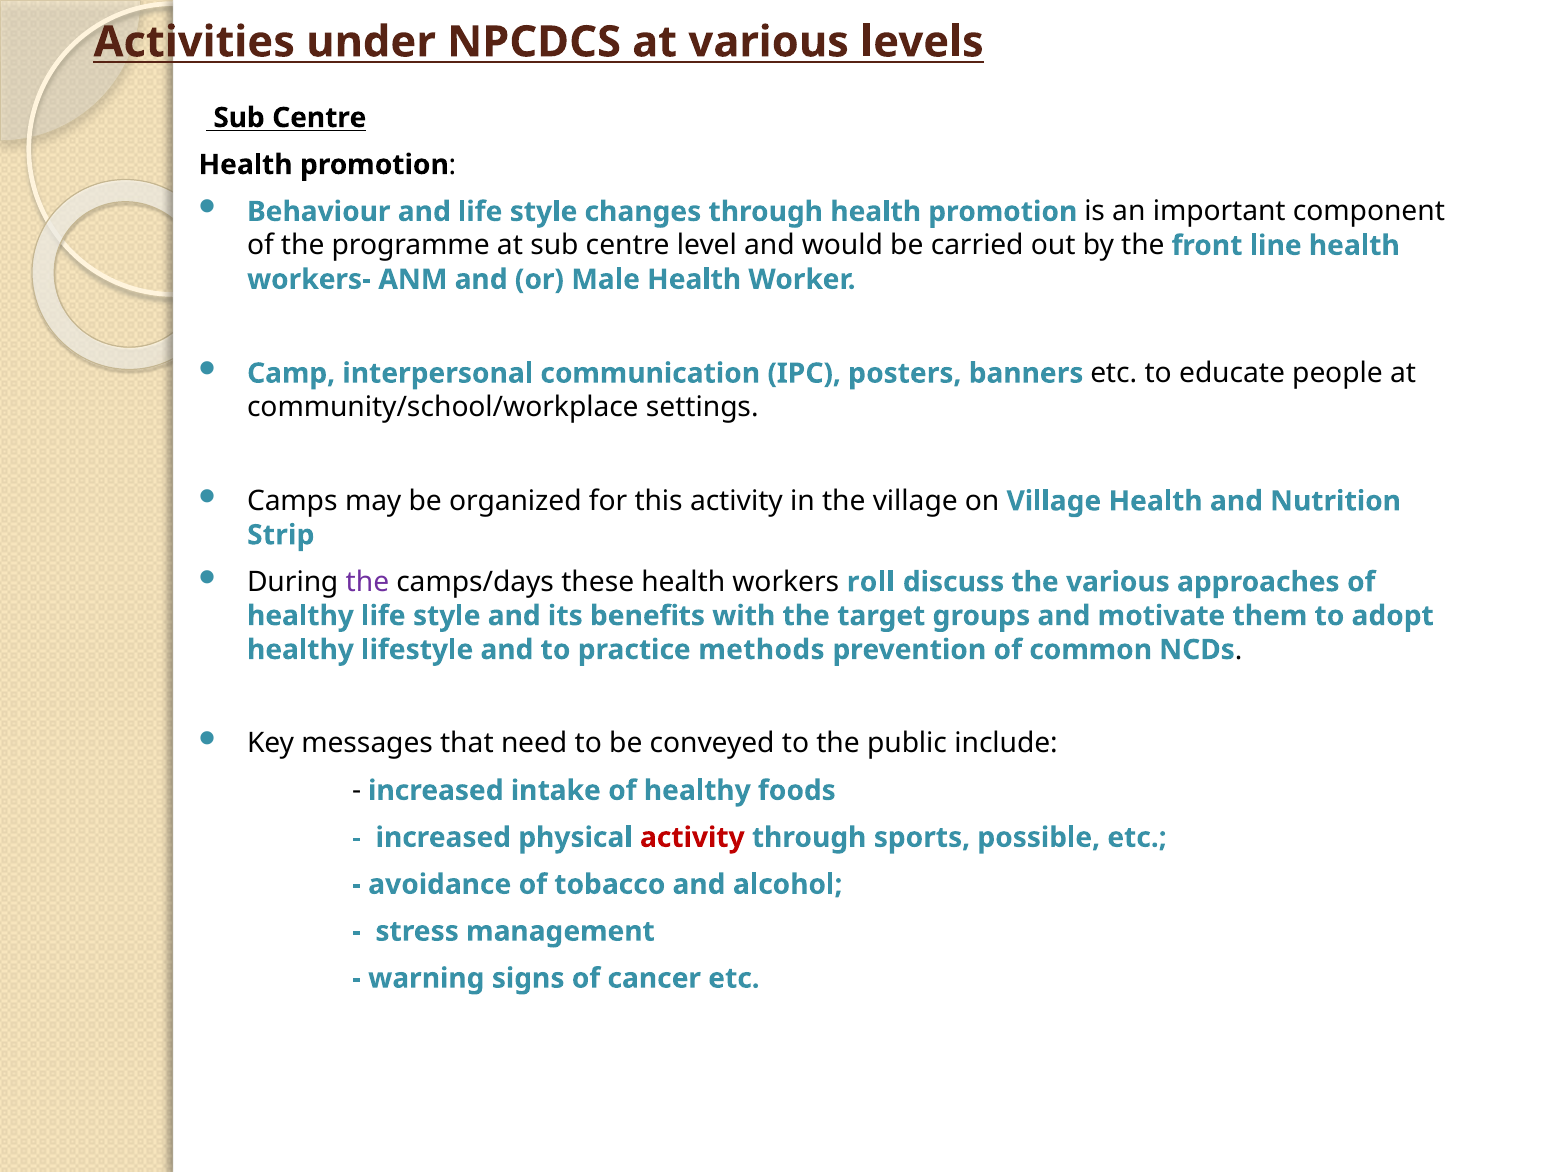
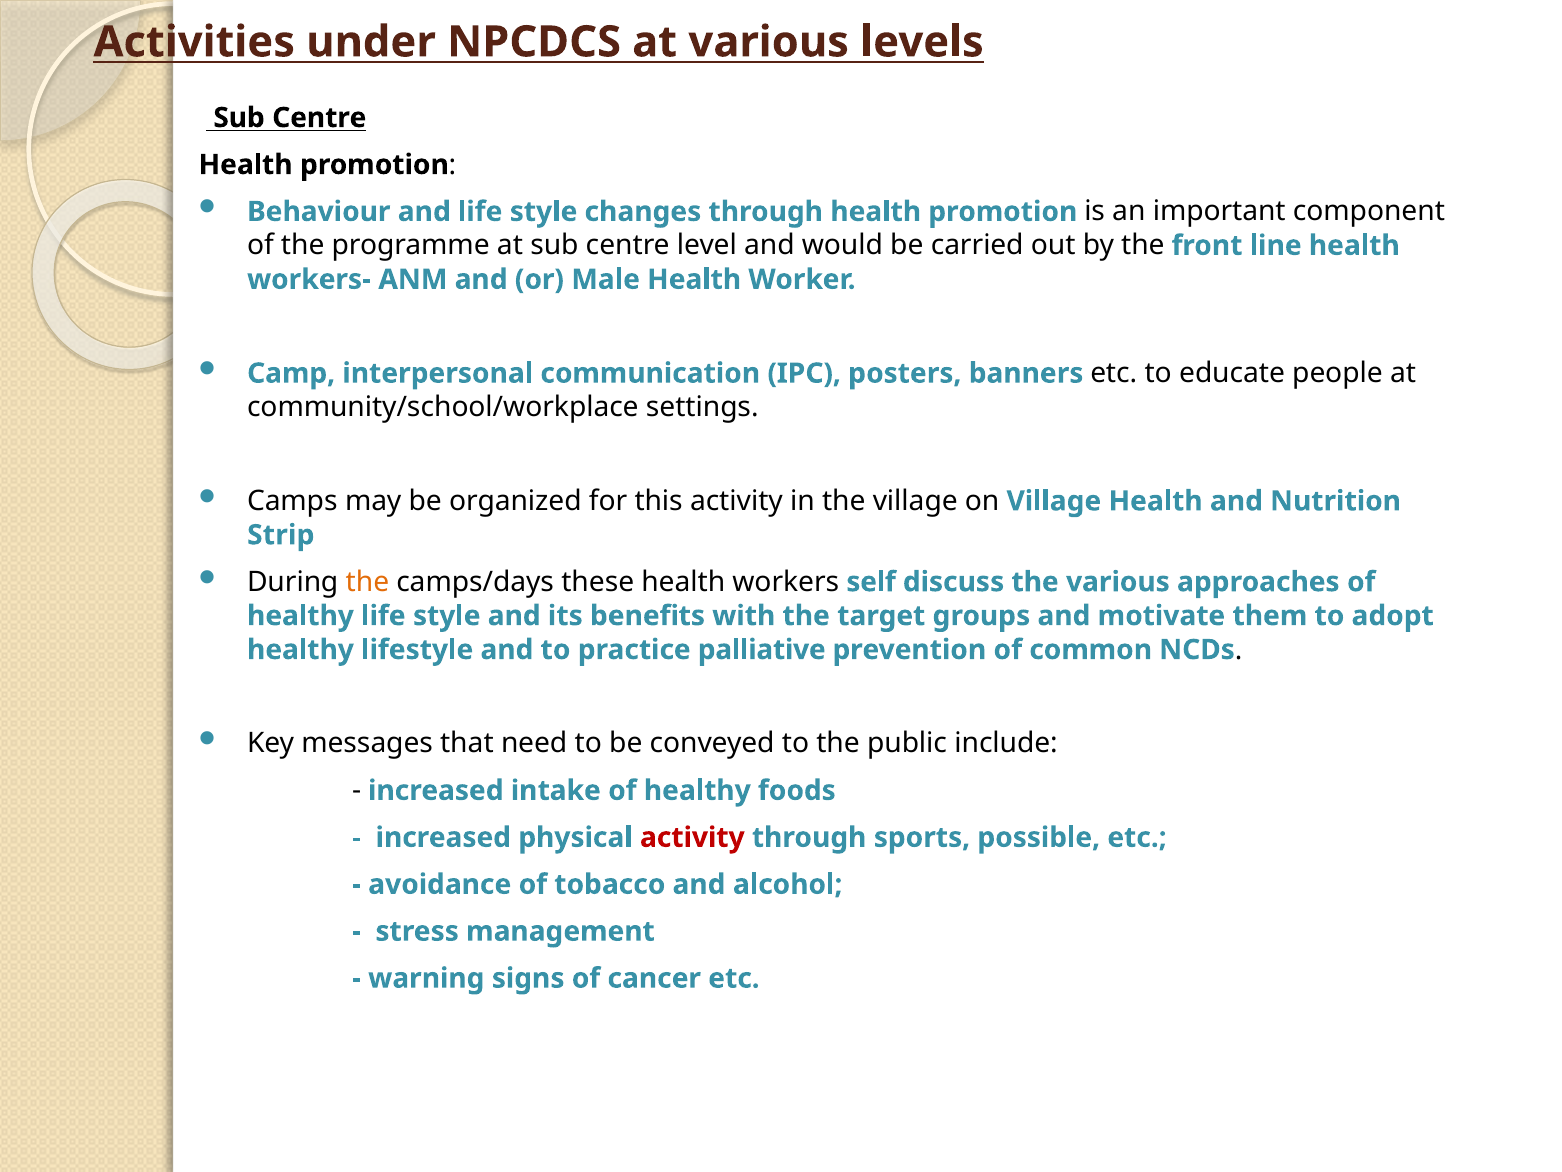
the colour: purple -> orange (367, 582)
roll: roll -> self (871, 582)
methods: methods -> palliative (762, 649)
